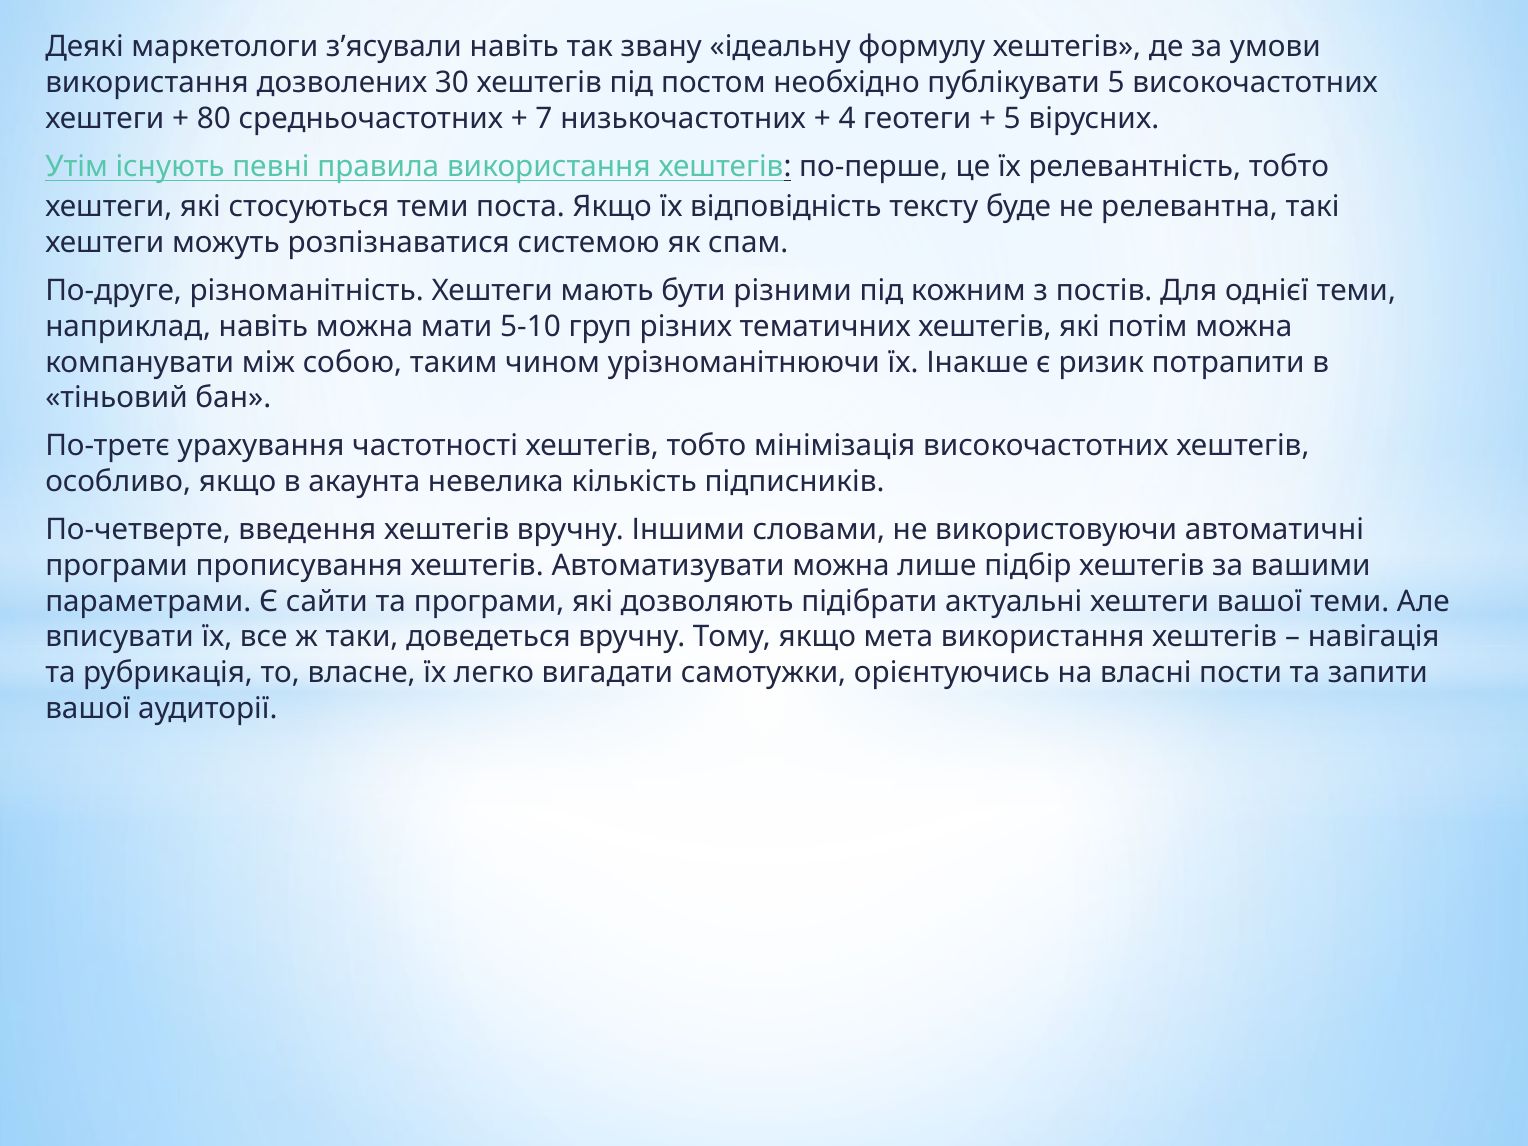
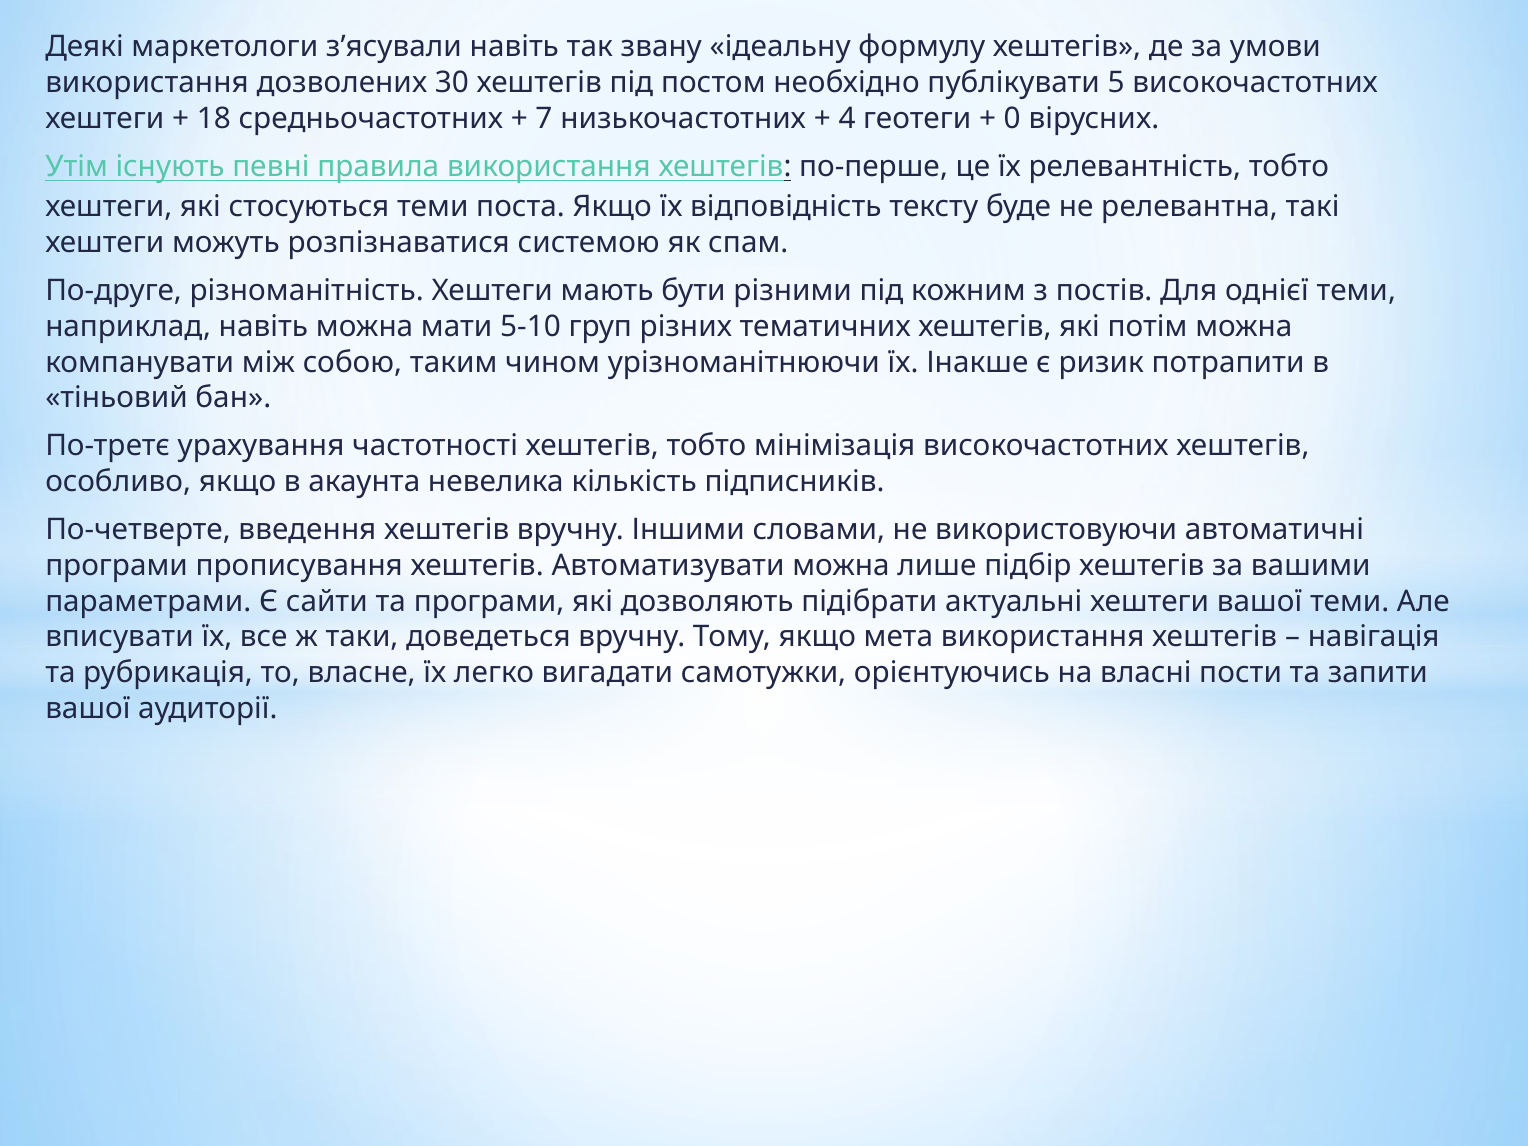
80: 80 -> 18 (214, 119)
5: 5 -> 0 (1012, 119)
